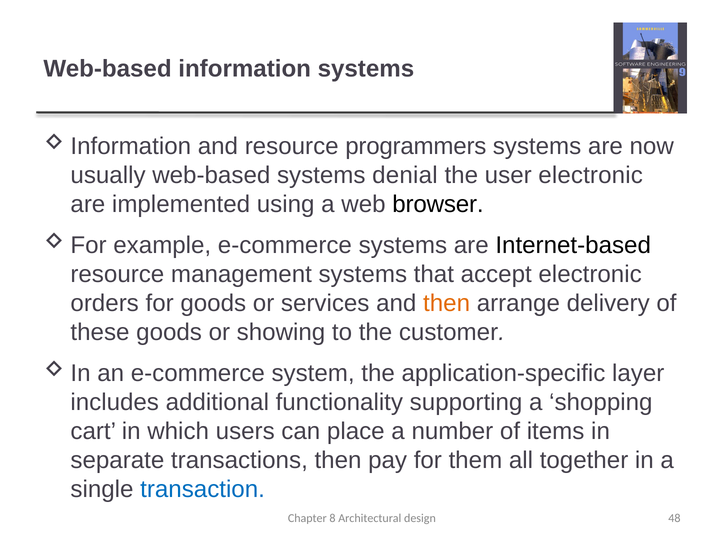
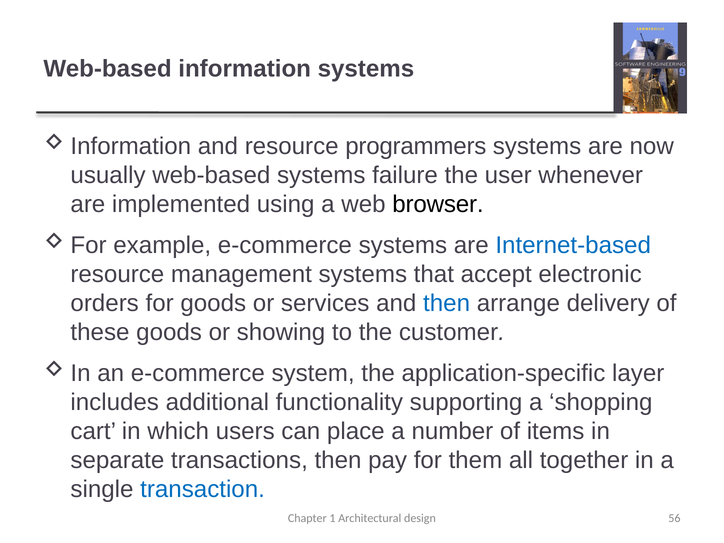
denial: denial -> failure (405, 175)
user electronic: electronic -> whenever (591, 175)
Internet-based colour: black -> blue (573, 245)
then colour: orange -> blue (447, 303)
8: 8 -> 1 (333, 518)
48: 48 -> 56 (674, 518)
